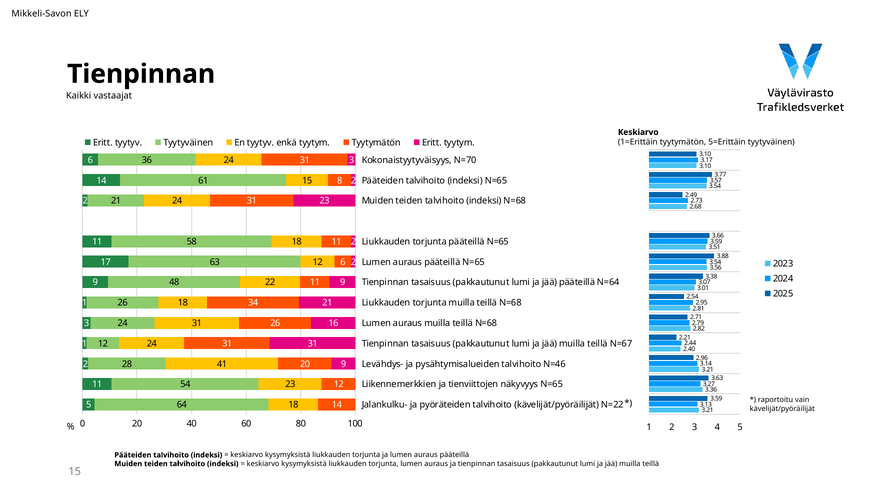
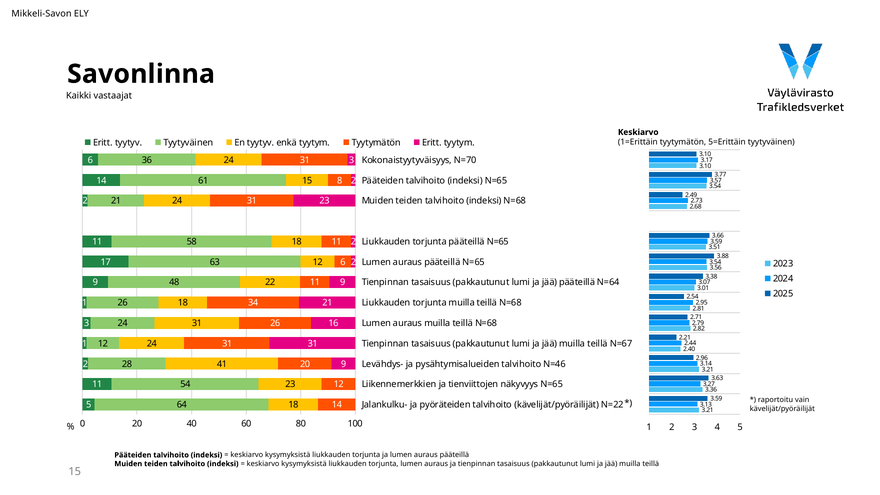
Tienpinnan: Tienpinnan -> Savonlinna (141, 74)
